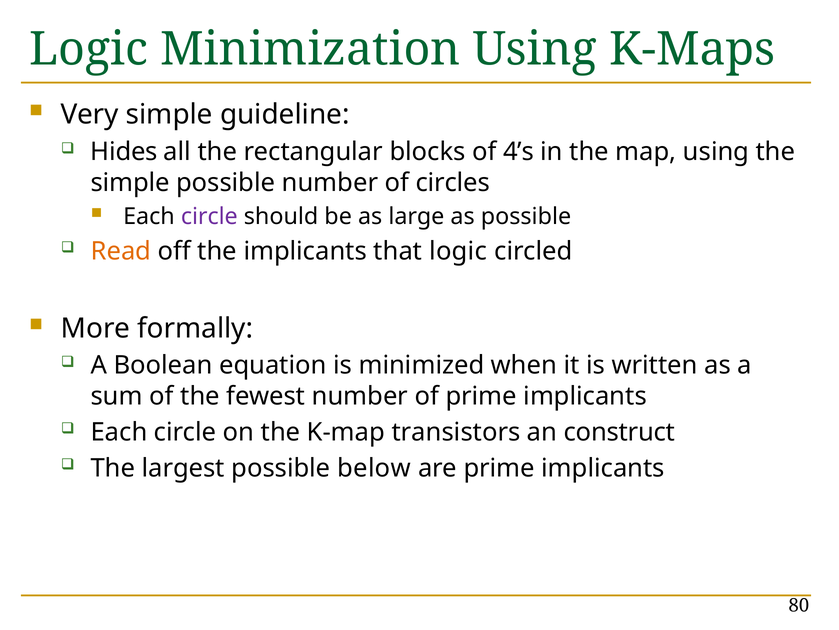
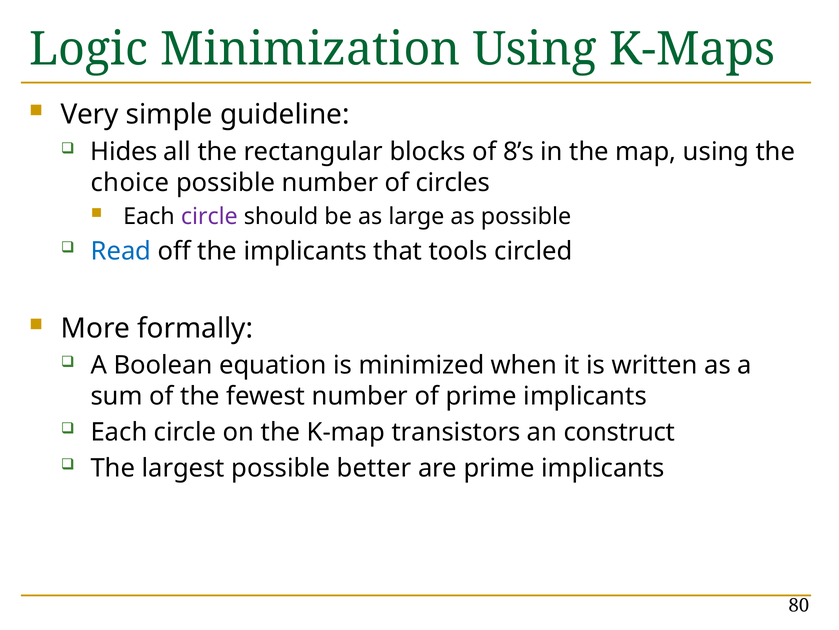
4’s: 4’s -> 8’s (518, 152)
simple: simple -> choice (130, 182)
Read colour: orange -> blue (121, 251)
that logic: logic -> tools (458, 251)
below: below -> better (374, 467)
